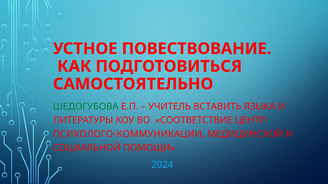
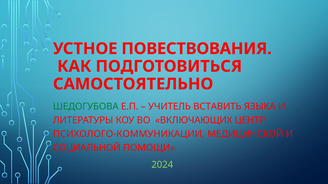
ПОВЕСТВОВАНИЕ: ПОВЕСТВОВАНИЕ -> ПОВЕСТВОВАНИЯ (197, 49)
СООТВЕТСТВИЕ: СООТВЕТСТВИЕ -> ВКЛЮЧАЮЩИХ (194, 121)
2024 colour: light blue -> light green (162, 165)
